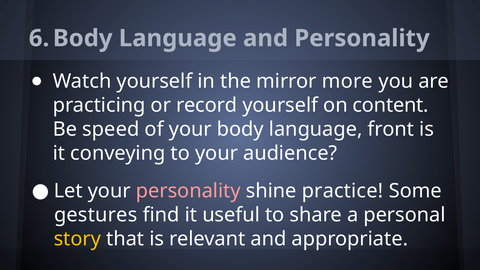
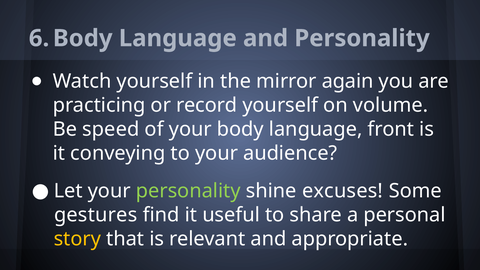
more: more -> again (348, 81)
content: content -> volume (391, 105)
personality colour: pink -> light green (188, 191)
practice: practice -> excuses (343, 191)
